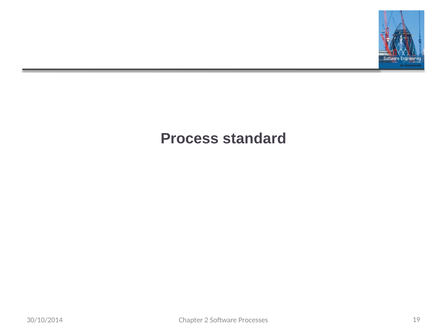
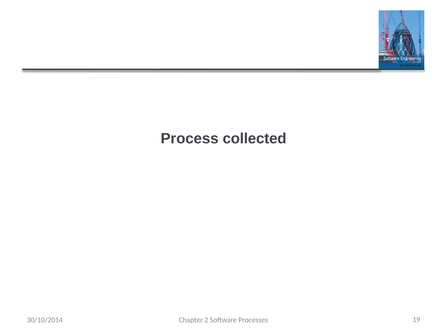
standard: standard -> collected (255, 139)
